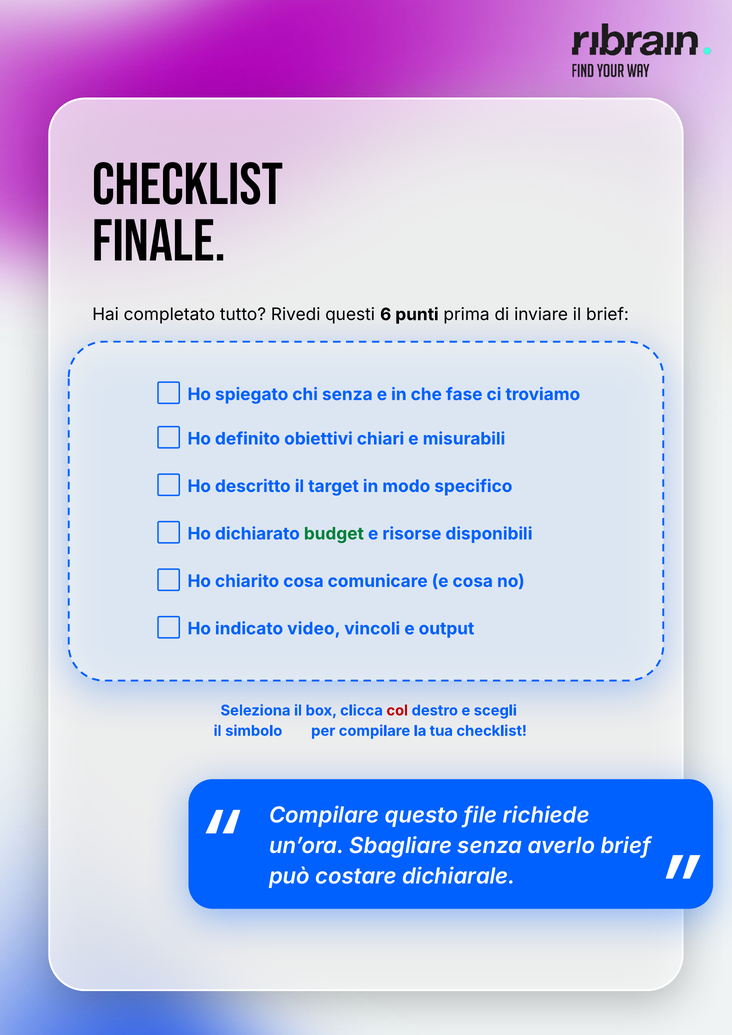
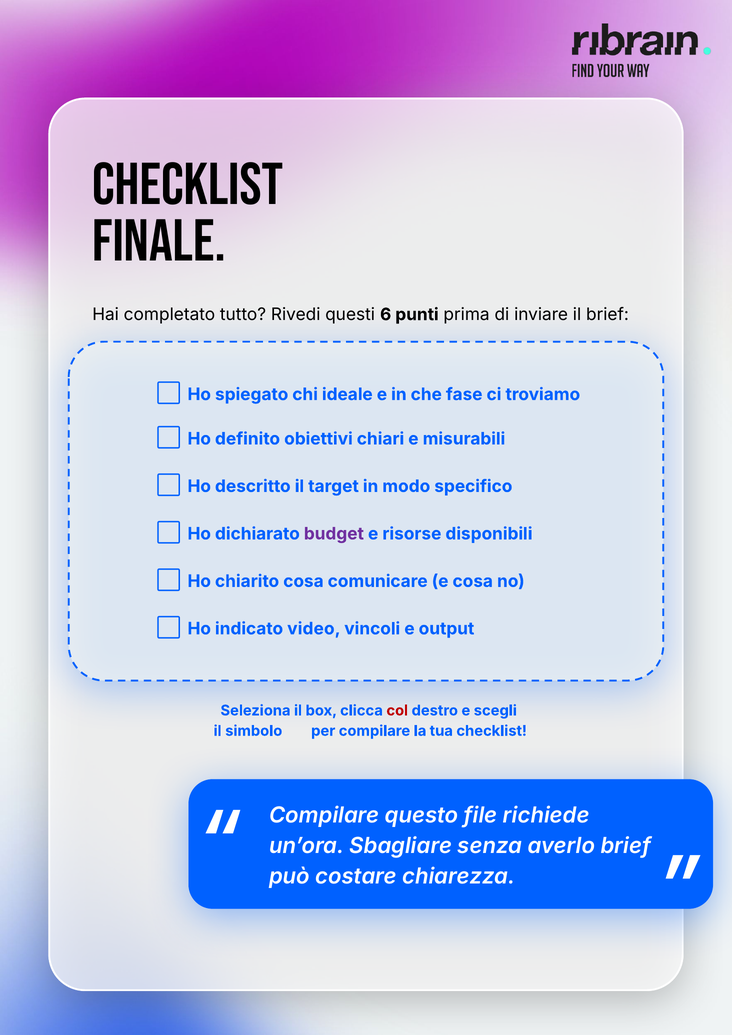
chi senza: senza -> ideale (347, 395)
budget colour: green -> purple (334, 534)
dichiarale: dichiarale -> chiarezza (459, 877)
